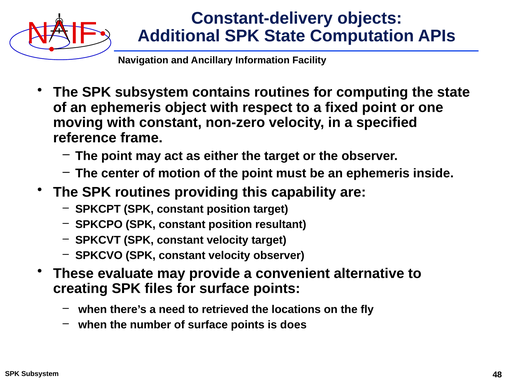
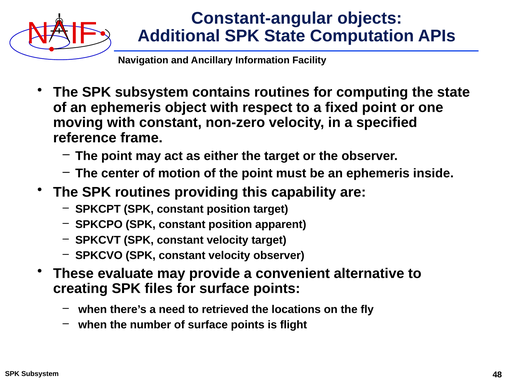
Constant-delivery: Constant-delivery -> Constant-angular (262, 18)
resultant: resultant -> apparent (281, 225)
does: does -> flight (294, 325)
